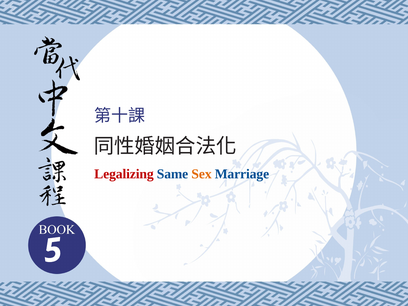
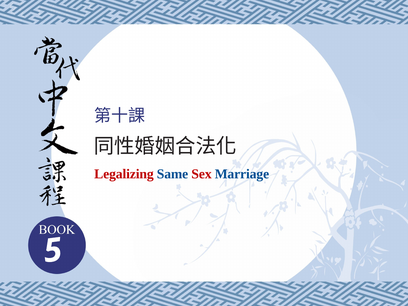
Sex colour: orange -> red (202, 174)
